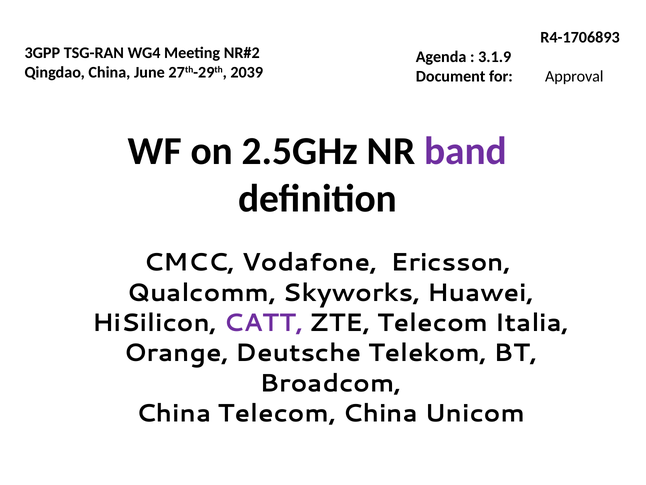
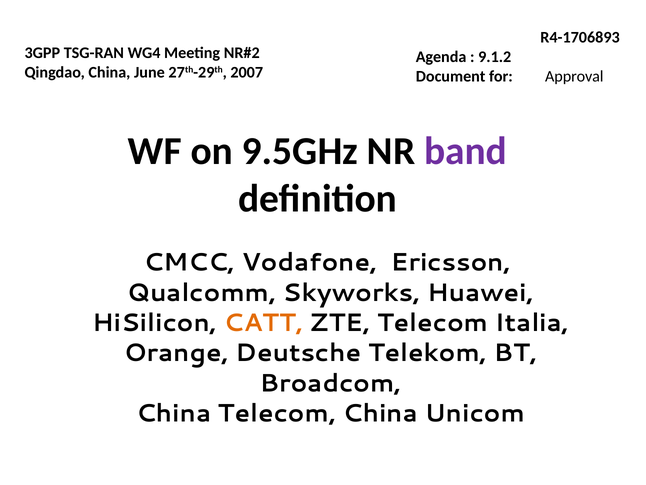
3.1.9: 3.1.9 -> 9.1.2 (495, 57)
2039: 2039 -> 2007 (247, 72)
2.5GHz: 2.5GHz -> 9.5GHz (300, 151)
CATT colour: purple -> orange (263, 323)
